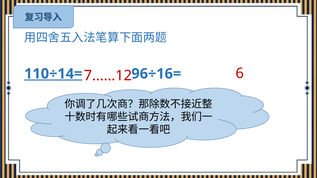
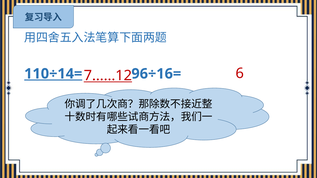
7......12 underline: none -> present (108, 76)
